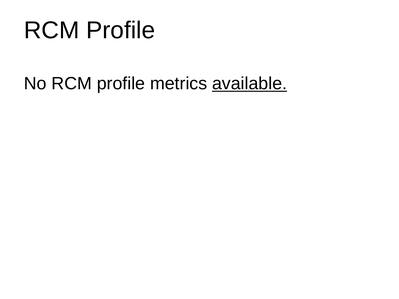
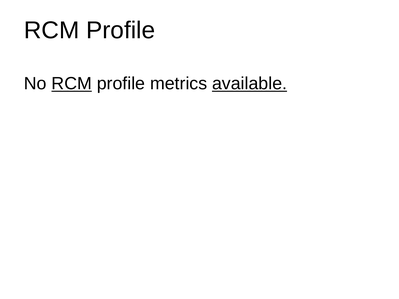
RCM underline: none -> present (72, 84)
